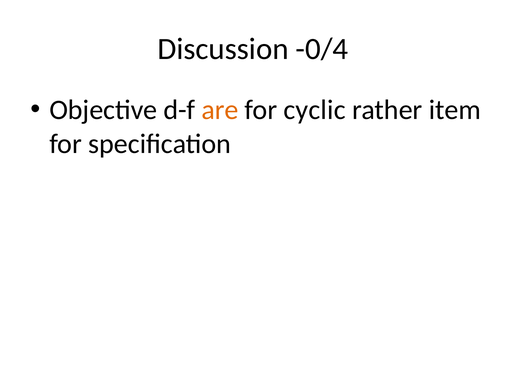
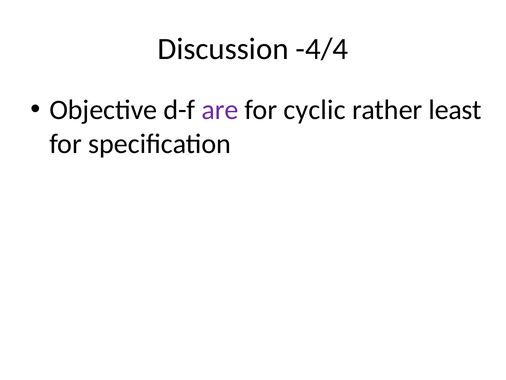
-0/4: -0/4 -> -4/4 (322, 49)
are colour: orange -> purple (220, 110)
item: item -> least (455, 110)
